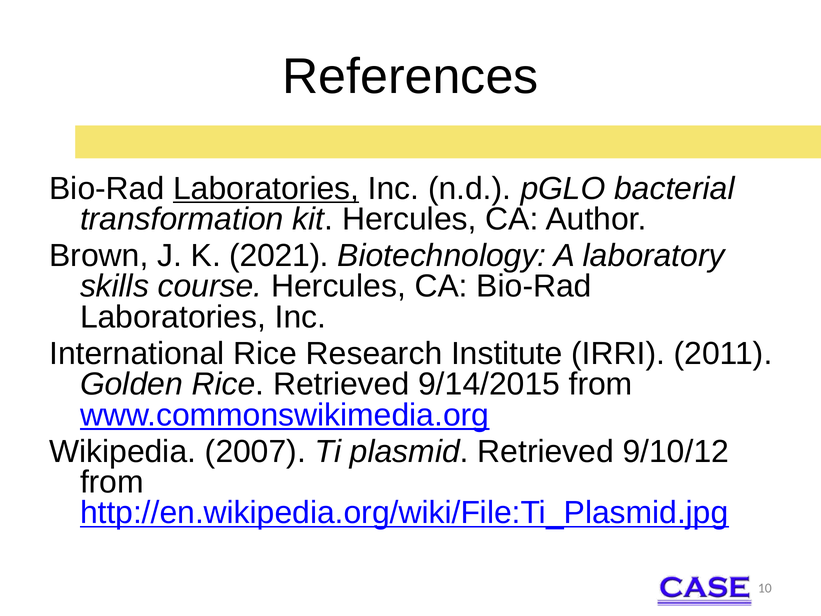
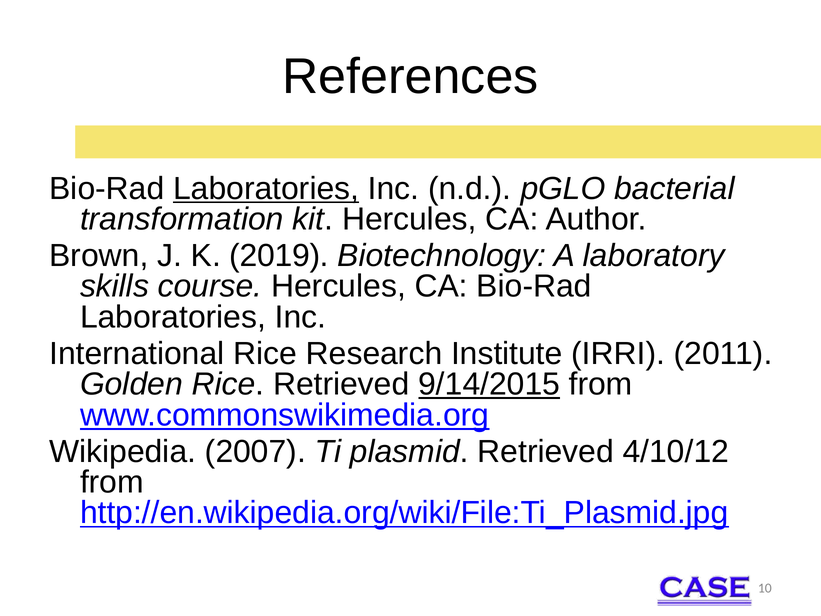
2021: 2021 -> 2019 (279, 256)
9/14/2015 underline: none -> present (489, 384)
9/10/12: 9/10/12 -> 4/10/12 (676, 451)
